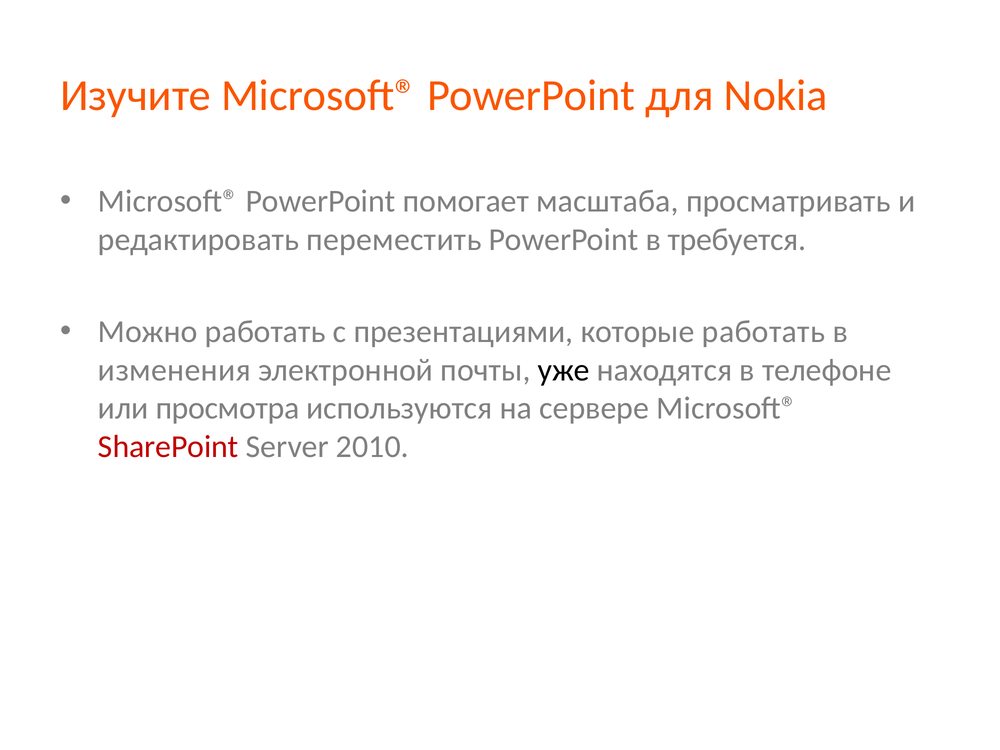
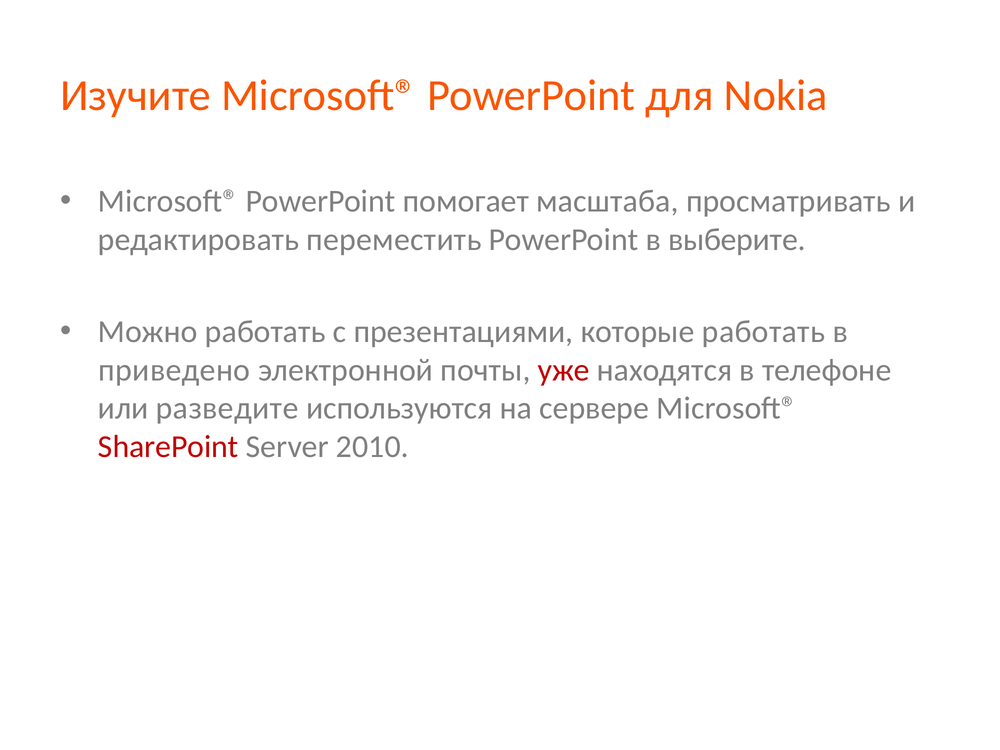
требуется: требуется -> выберите (737, 240)
изменения: изменения -> приведено (174, 370)
уже colour: black -> red (564, 370)
просмотра: просмотра -> разведите (227, 408)
